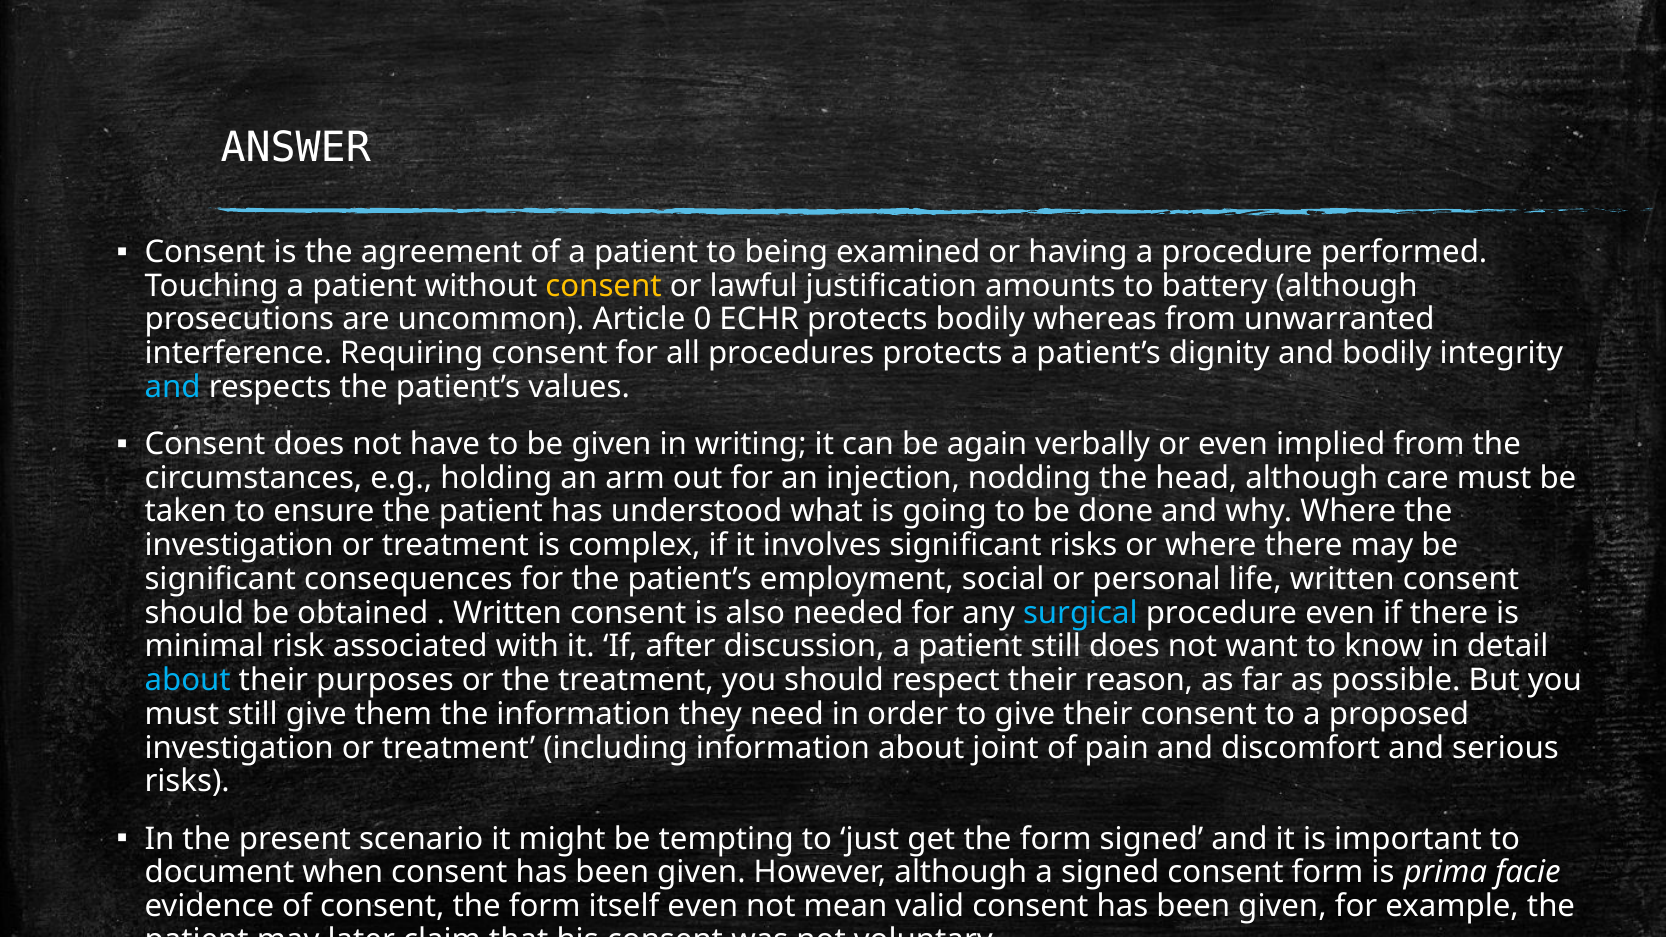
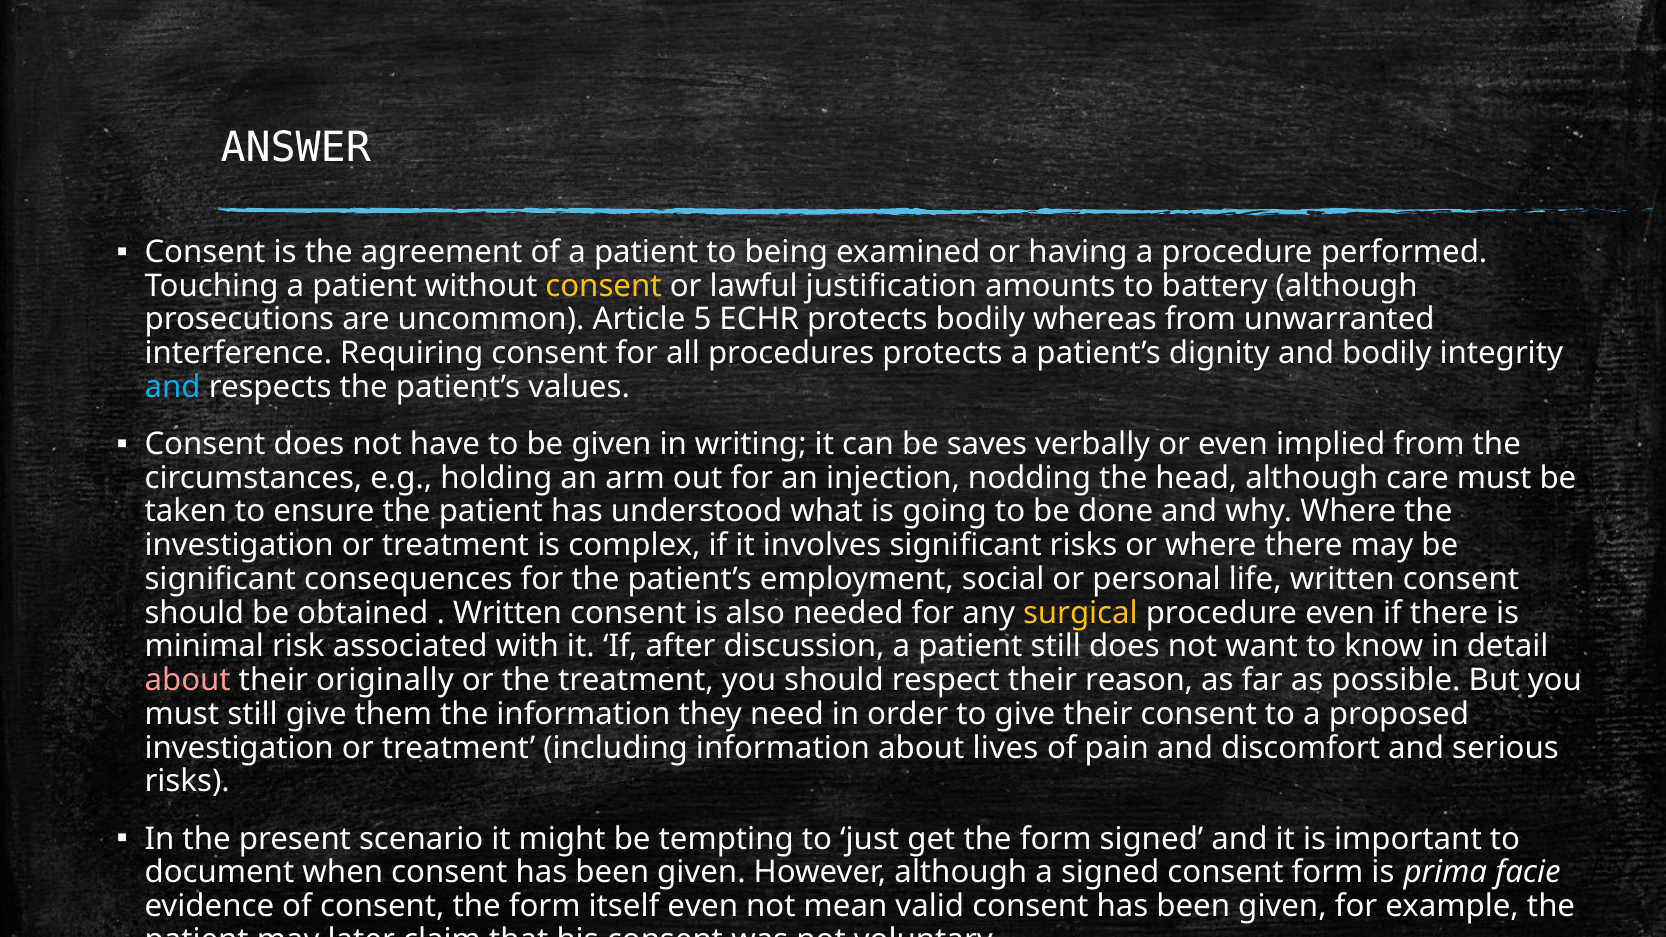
0: 0 -> 5 (702, 320)
again: again -> saves (987, 444)
surgical colour: light blue -> yellow (1080, 613)
about colour: light blue -> pink (188, 680)
purposes: purposes -> originally (385, 680)
joint: joint -> lives (1006, 748)
